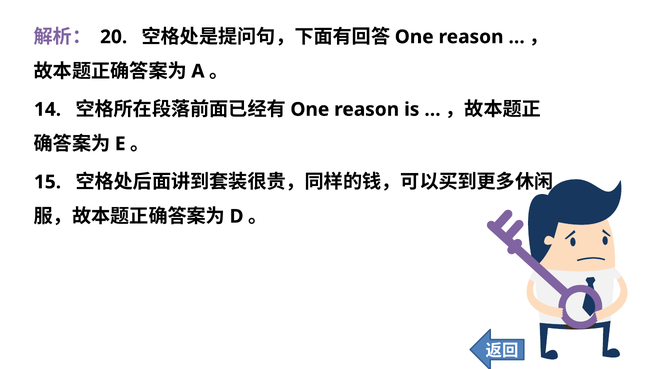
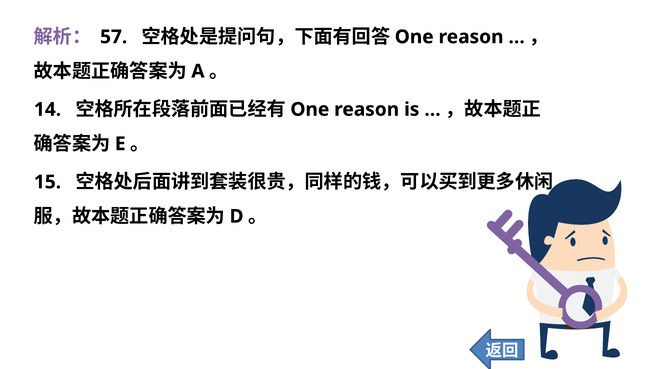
20: 20 -> 57 (114, 37)
